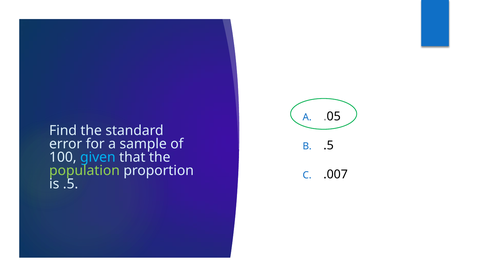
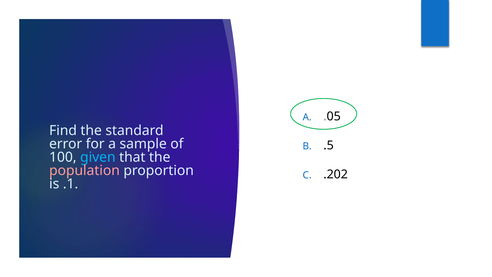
population colour: light green -> pink (85, 170)
.007: .007 -> .202 (336, 174)
is .5: .5 -> .1 (71, 184)
